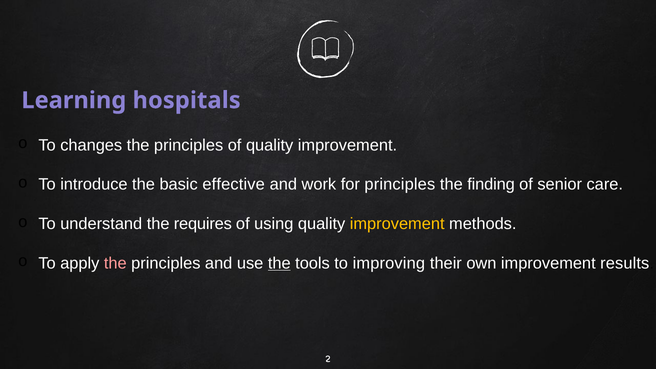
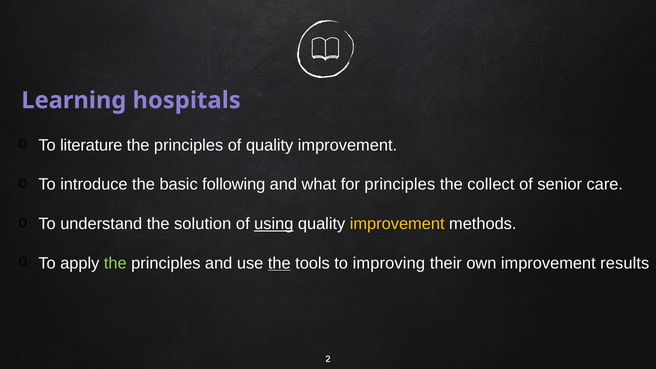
changes: changes -> literature (91, 145)
effective: effective -> following (234, 184)
work: work -> what (319, 184)
finding: finding -> collect (491, 184)
requires: requires -> solution (203, 224)
using underline: none -> present (274, 224)
the colour: pink -> light green (115, 263)
